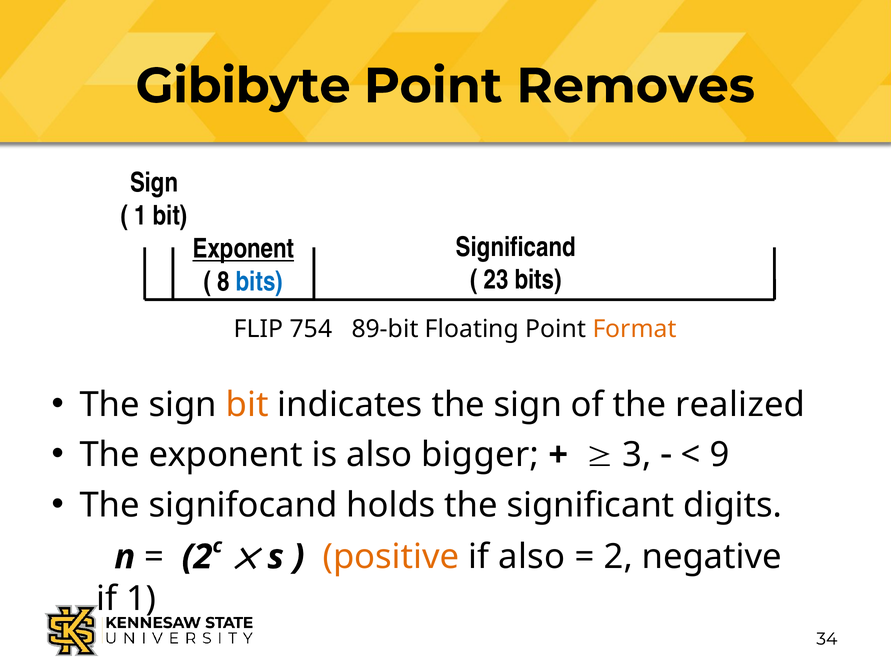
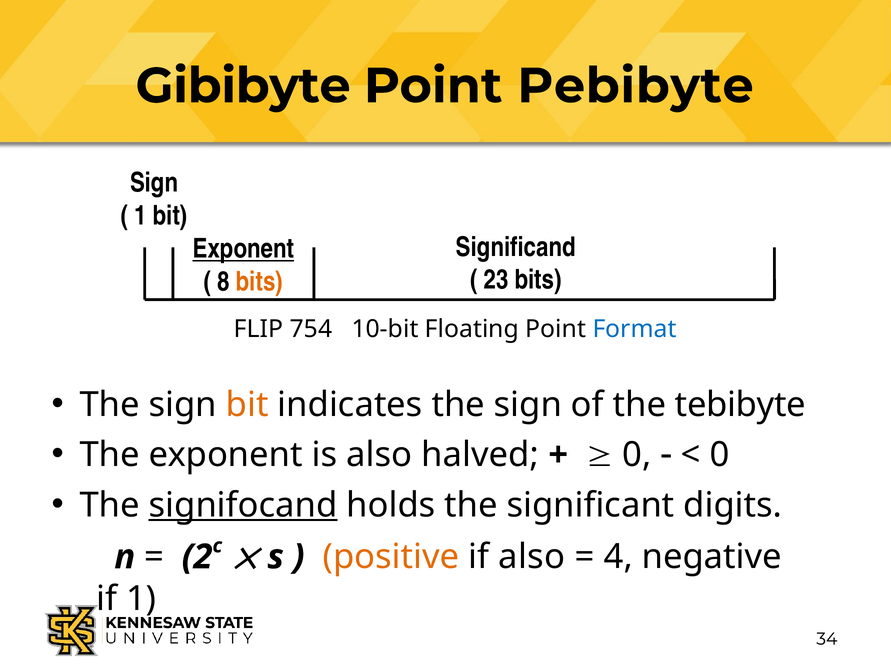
Removes: Removes -> Pebibyte (635, 86)
bits colour: blue -> orange (259, 281)
89-bit: 89-bit -> 10-bit (385, 329)
Format colour: orange -> blue (635, 329)
realized: realized -> tebibyte (740, 404)
bigger: bigger -> halved (480, 454)
3: 3 -> 0 (637, 454)
9: 9 -> 0 (719, 454)
signifocand underline: none -> present (243, 505)
2: 2 -> 4 (618, 556)
